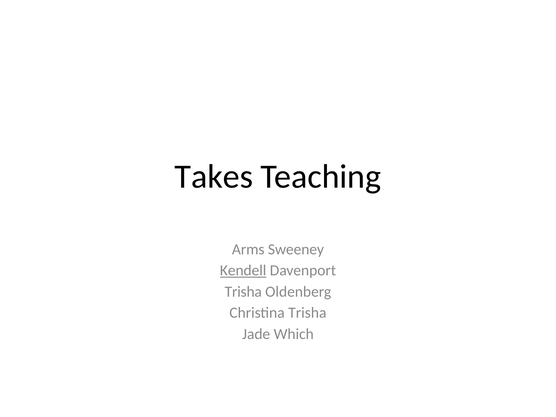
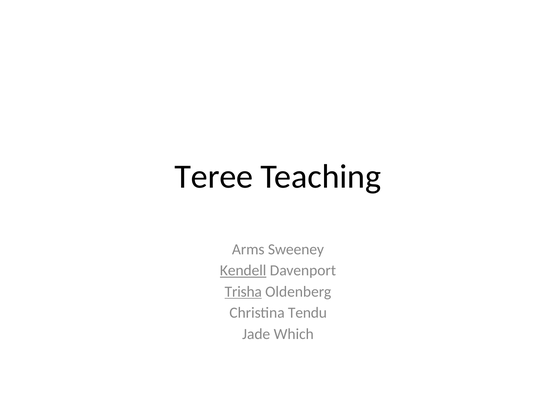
Takes: Takes -> Teree (214, 177)
Trisha underline: none -> present (243, 292)
Christina Trisha: Trisha -> Tendu (307, 313)
